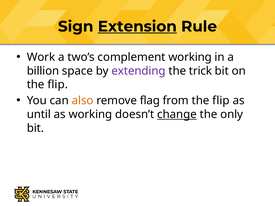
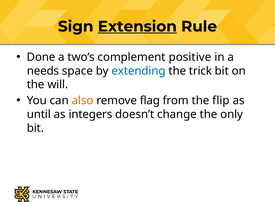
Work: Work -> Done (41, 57)
complement working: working -> positive (190, 57)
billion: billion -> needs (43, 71)
extending colour: purple -> blue (139, 71)
flip: flip -> will (58, 85)
as working: working -> integers (90, 114)
change underline: present -> none (177, 114)
